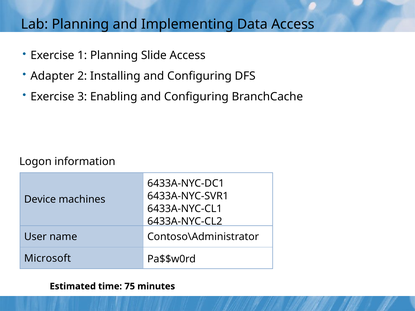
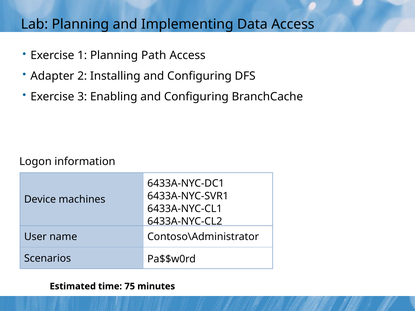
Slide: Slide -> Path (154, 56)
Microsoft: Microsoft -> Scenarios (48, 259)
